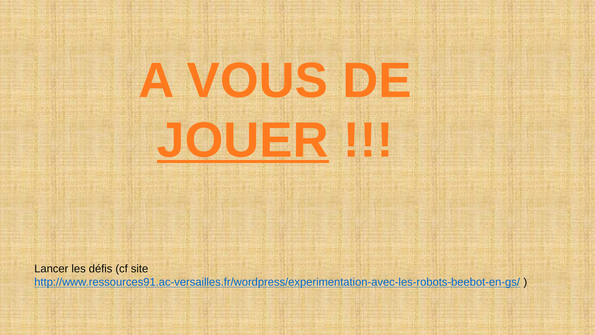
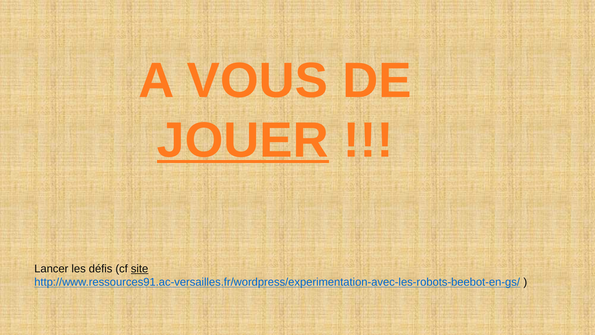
site underline: none -> present (140, 269)
